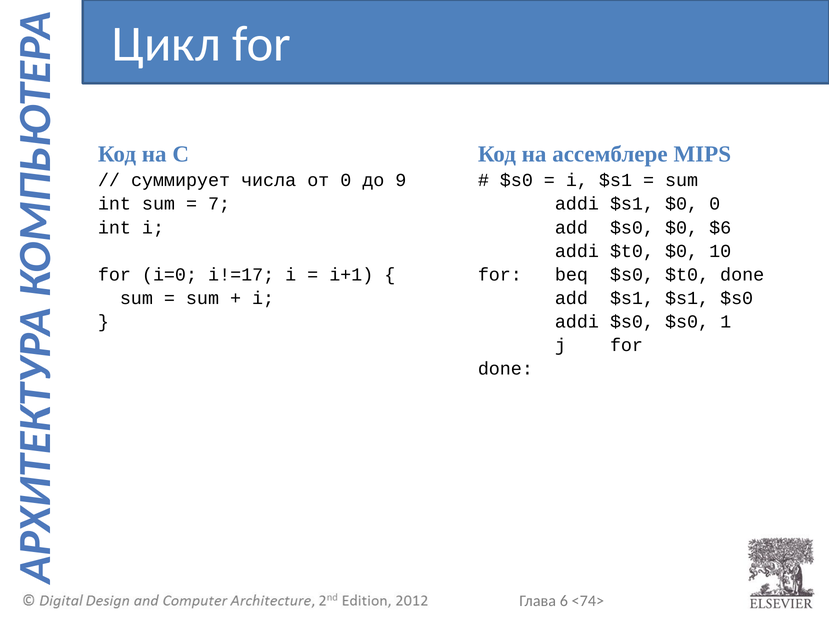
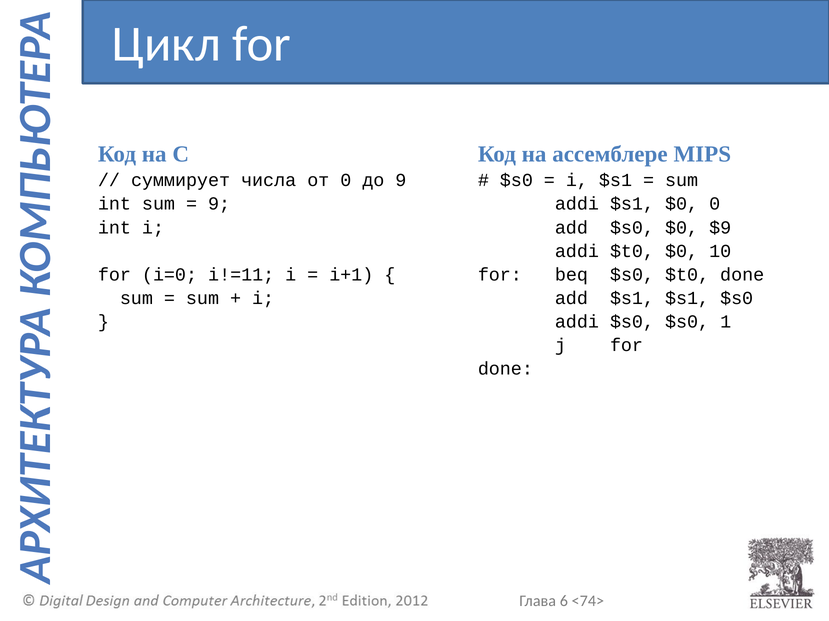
7: 7 -> 9 (219, 204)
$6: $6 -> $9 (720, 228)
i!=17: i!=17 -> i!=11 (241, 275)
